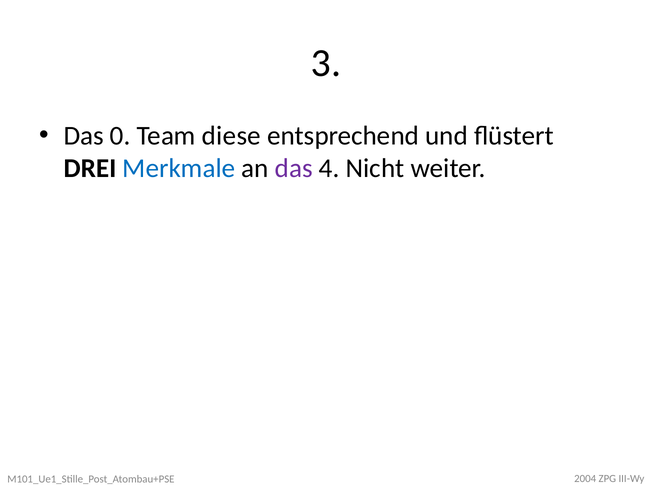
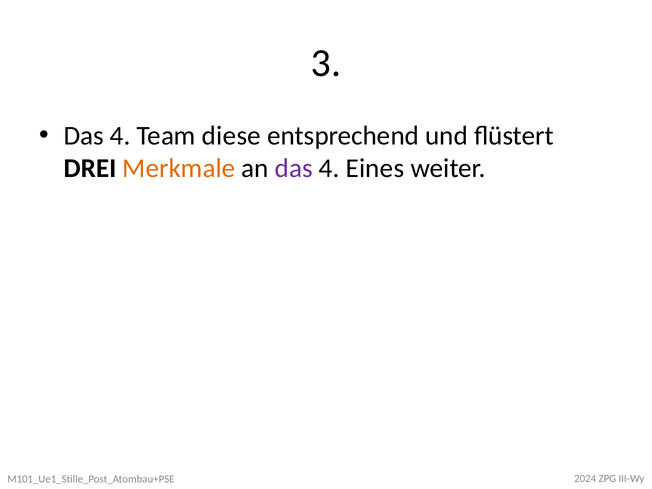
0: 0 -> 4 (120, 136)
Merkmale colour: blue -> orange (179, 168)
Nicht: Nicht -> Eines (375, 168)
2004: 2004 -> 2024 (585, 479)
